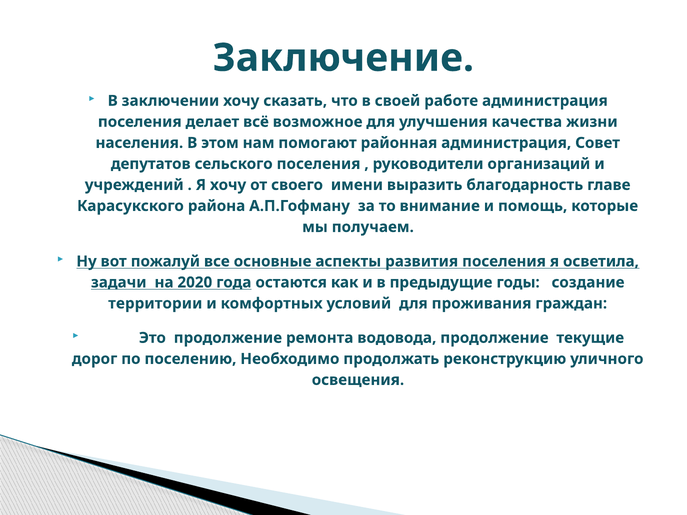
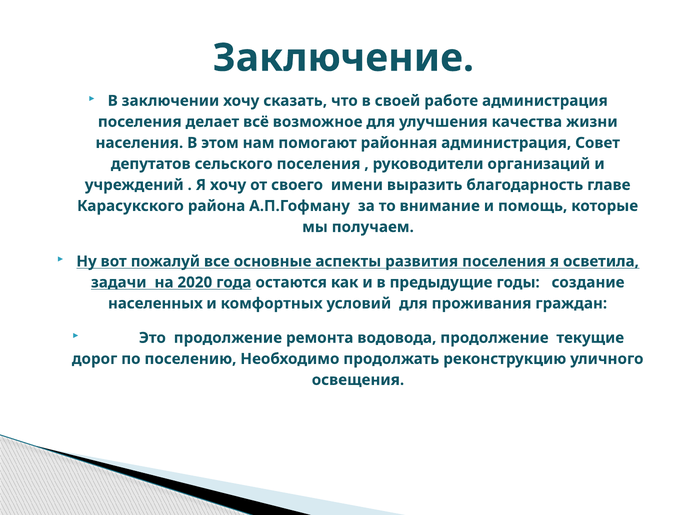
территории: территории -> населенных (155, 304)
